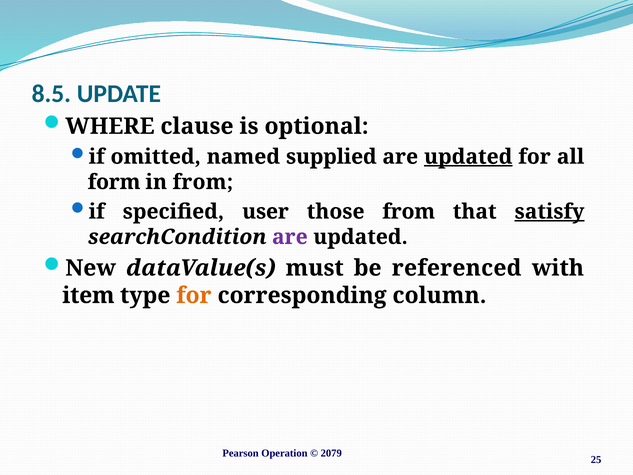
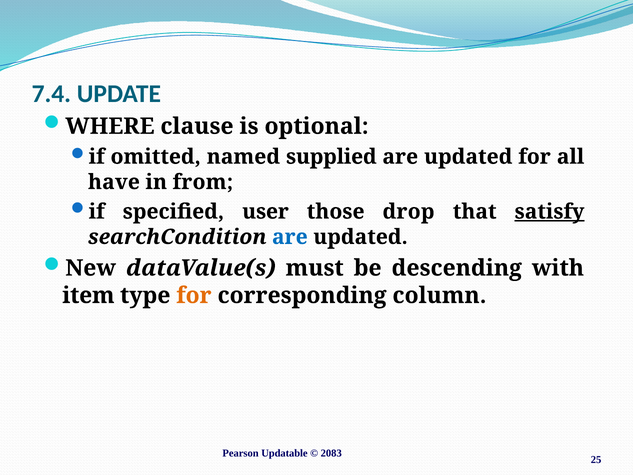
8.5: 8.5 -> 7.4 (51, 94)
updated underline: present -> none (468, 157)
form: form -> have (114, 182)
those from: from -> drop (409, 212)
are colour: purple -> blue (290, 237)
referenced: referenced -> descending (457, 268)
Operation: Operation -> Updatable (284, 453)
2079: 2079 -> 2083 (331, 453)
